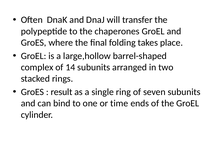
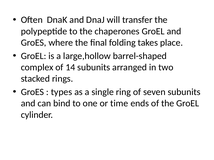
result: result -> types (61, 92)
